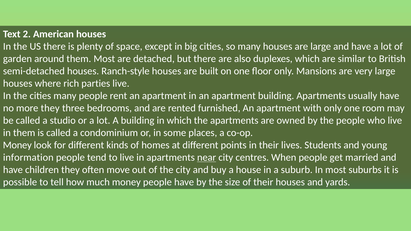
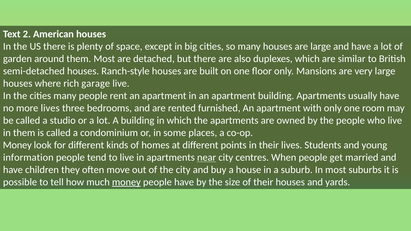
parties: parties -> garage (96, 84)
more they: they -> lives (50, 108)
money underline: none -> present (126, 182)
